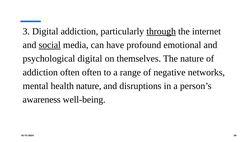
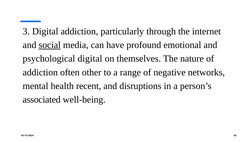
through underline: present -> none (161, 31)
often often: often -> other (92, 72)
health nature: nature -> recent (89, 86)
awareness: awareness -> associated (42, 99)
